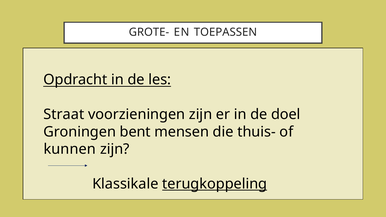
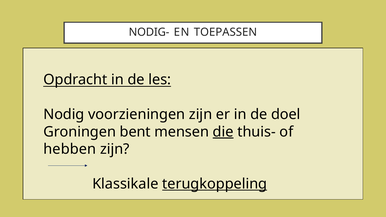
GROTE-: GROTE- -> NODIG- (149, 32)
Straat: Straat -> Nodig (64, 115)
die underline: none -> present (223, 132)
kunnen: kunnen -> hebben (70, 149)
